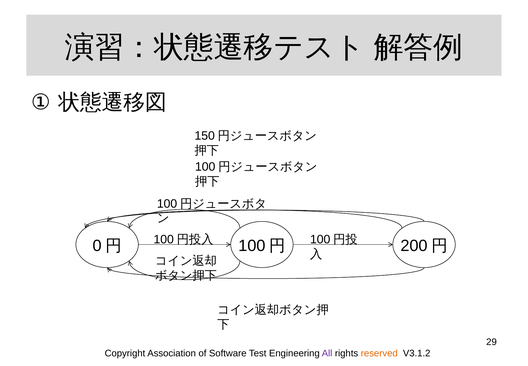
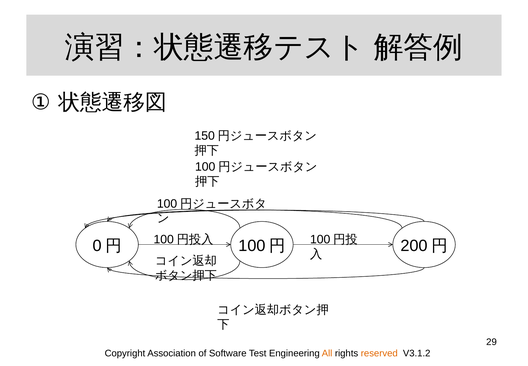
All colour: purple -> orange (327, 353)
